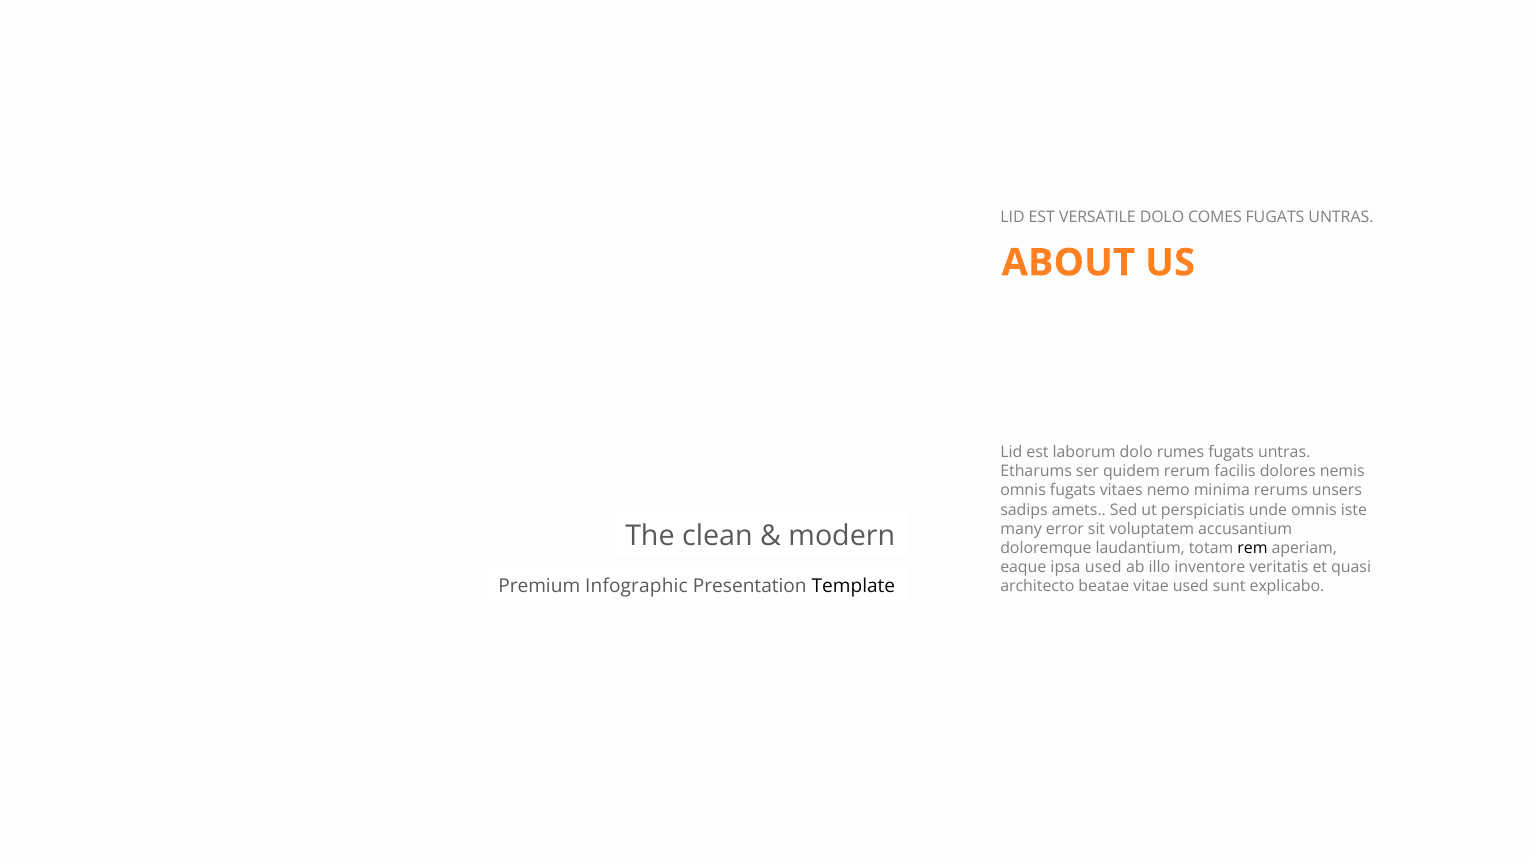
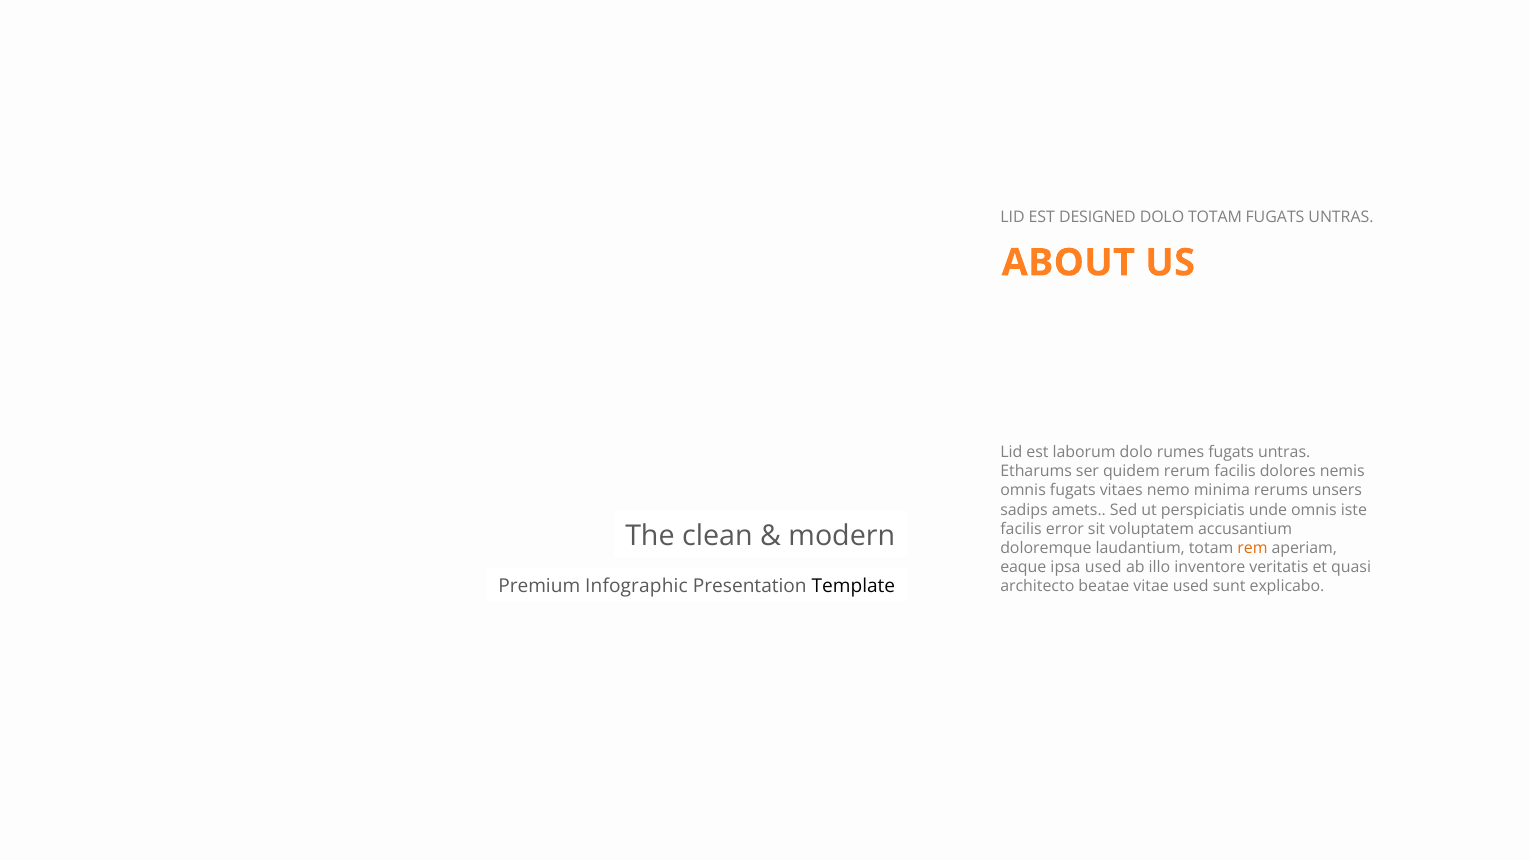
VERSATILE: VERSATILE -> DESIGNED (1097, 217)
DOLO COMES: COMES -> TOTAM (1215, 217)
many: many -> facilis (1021, 529)
rem colour: black -> orange (1252, 548)
